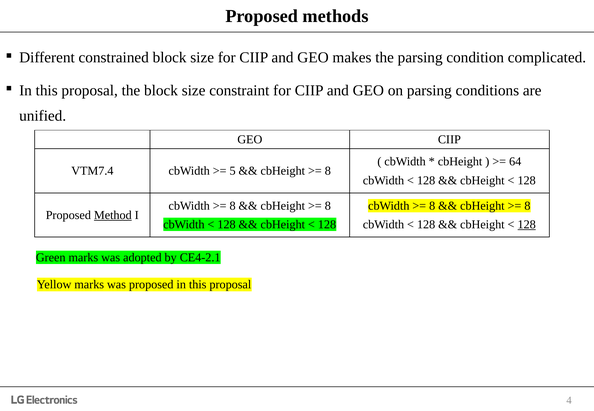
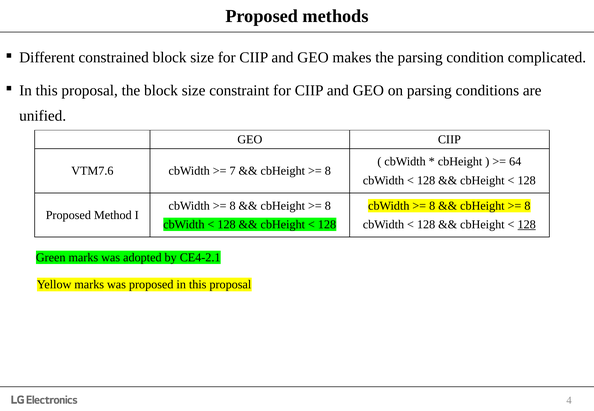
VTM7.4: VTM7.4 -> VTM7.6 (92, 171)
5: 5 -> 7 (233, 171)
Method underline: present -> none (113, 215)
